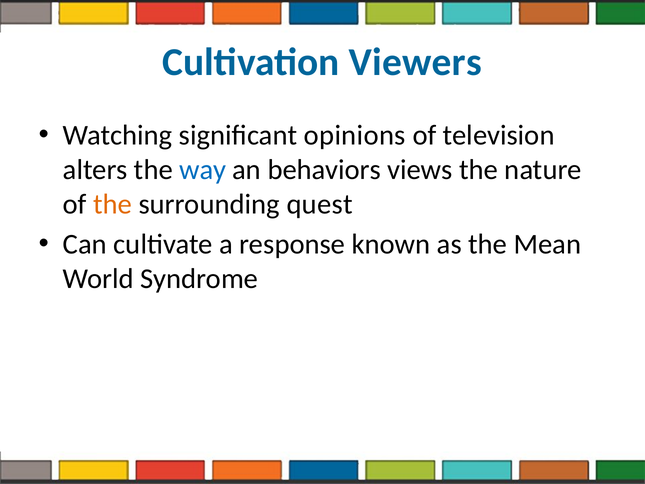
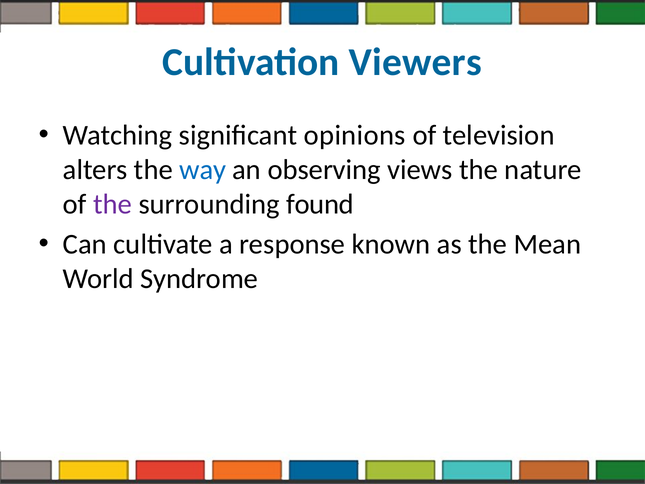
behaviors: behaviors -> observing (324, 170)
the colour: orange -> purple (113, 204)
quest: quest -> found (320, 204)
